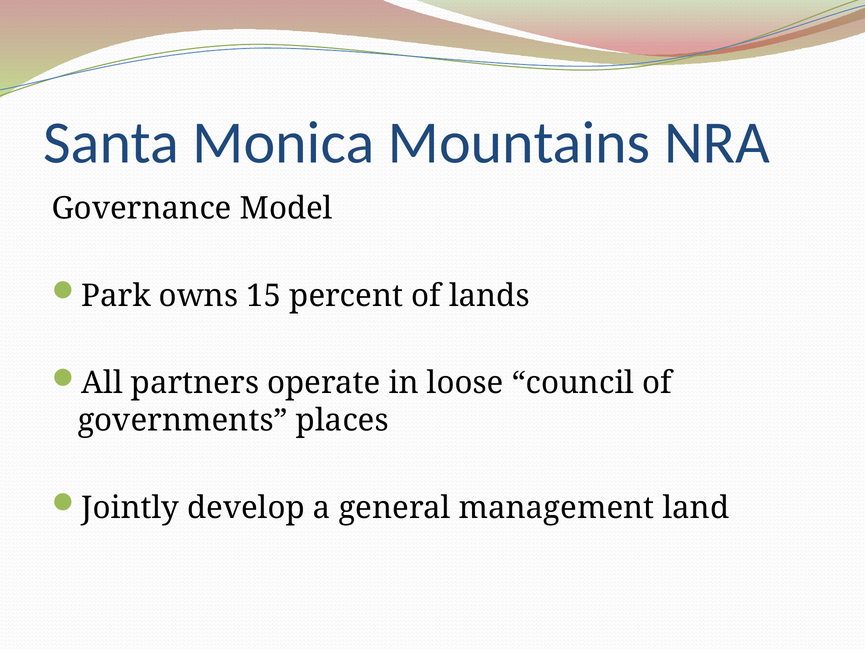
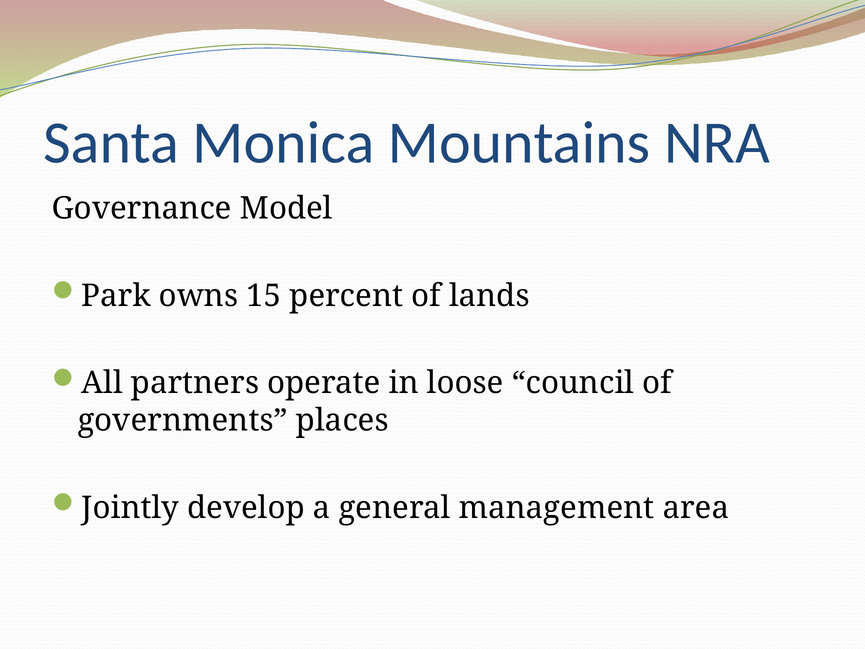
land: land -> area (696, 508)
